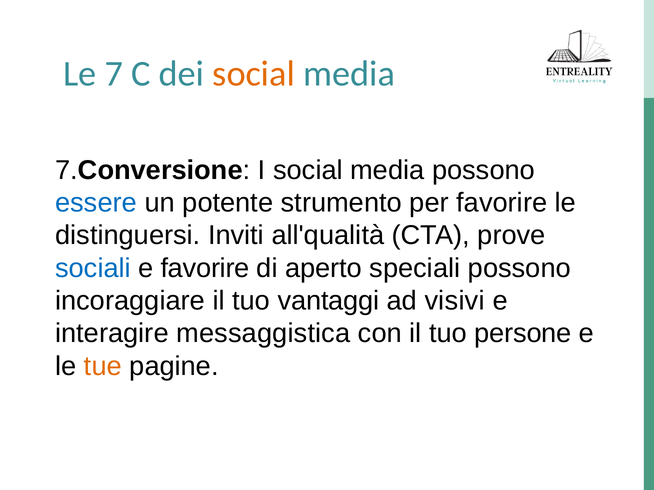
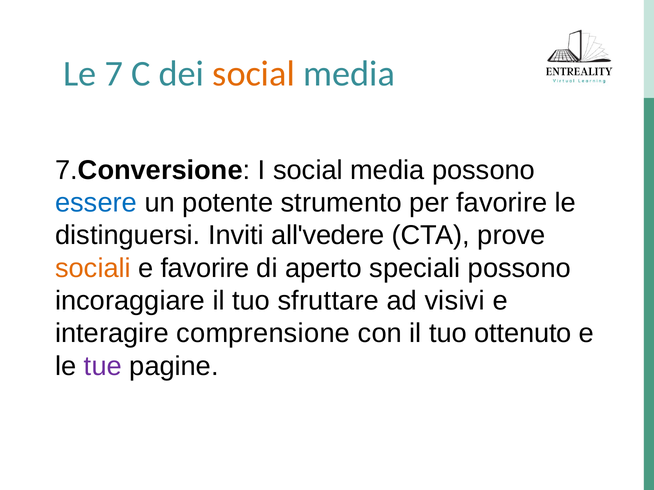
all'qualità: all'qualità -> all'vedere (328, 236)
sociali colour: blue -> orange (93, 268)
vantaggi: vantaggi -> sfruttare (328, 301)
messaggistica: messaggistica -> comprensione (263, 334)
persone: persone -> ottenuto (523, 334)
tue colour: orange -> purple (103, 366)
